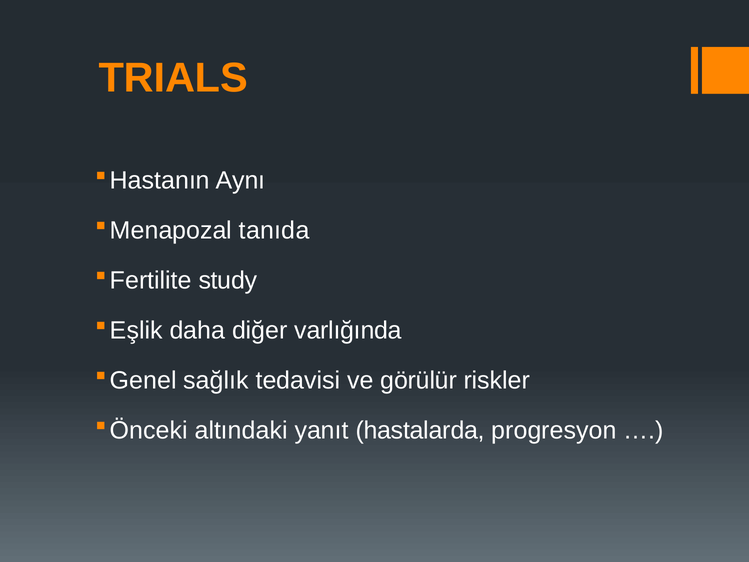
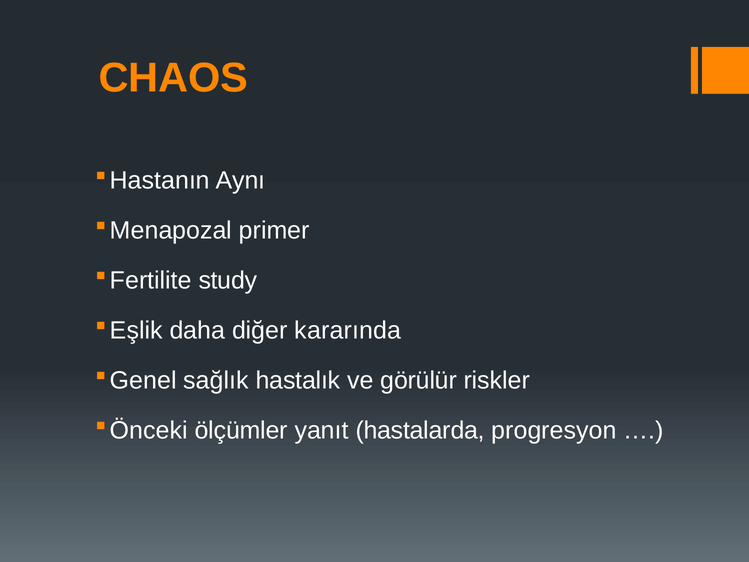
TRIALS: TRIALS -> CHAOS (173, 78)
tanıda: tanıda -> primer (274, 231)
varlığında: varlığında -> kararında (348, 330)
tedavisi: tedavisi -> hastalık (298, 380)
altındaki: altındaki -> ölçümler (241, 430)
